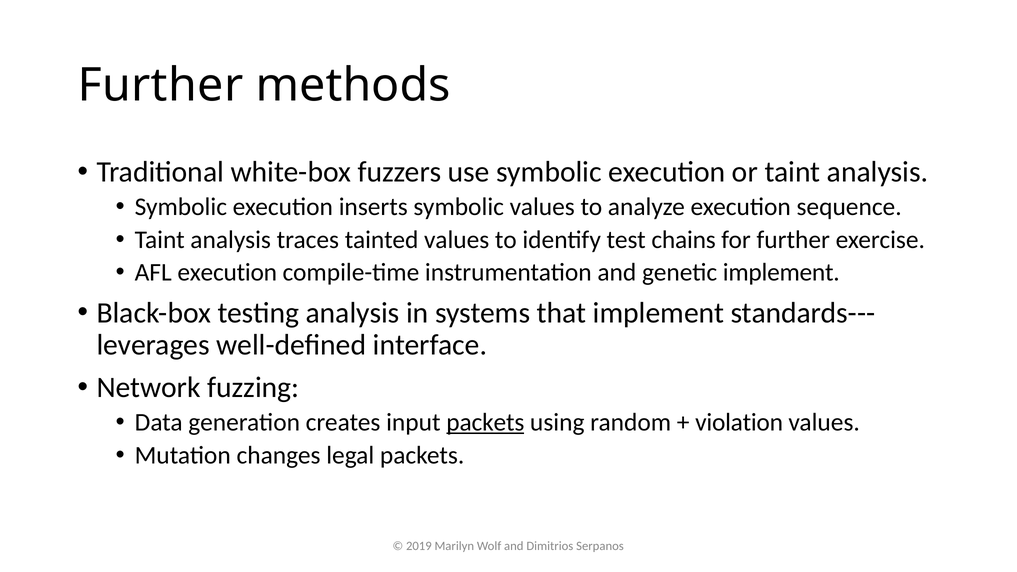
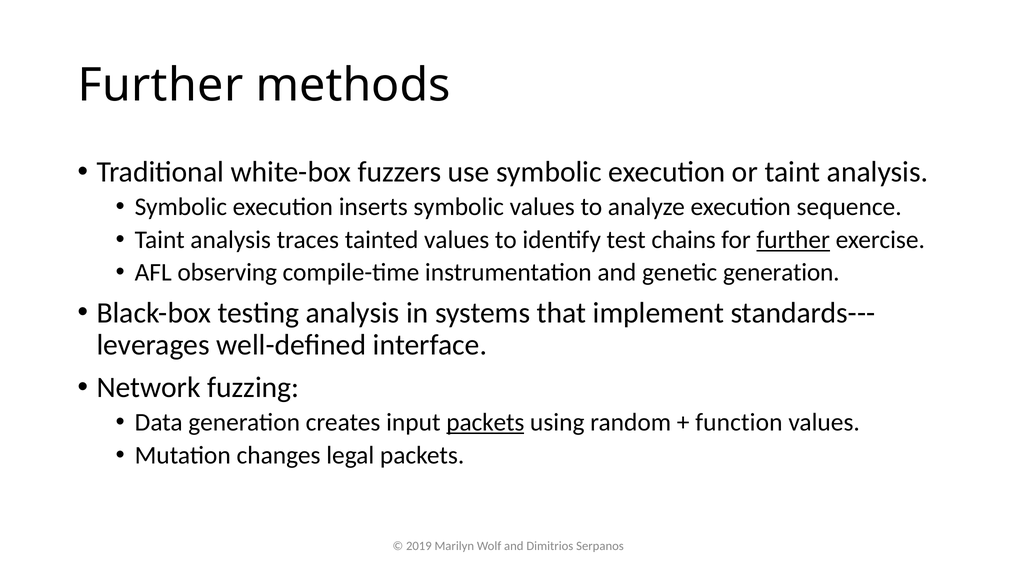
further underline: none -> present (793, 240)
AFL execution: execution -> observing (227, 272)
genetic implement: implement -> generation (781, 272)
violation: violation -> function (739, 423)
